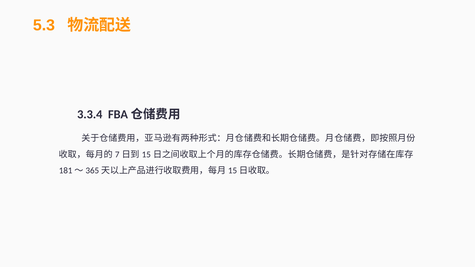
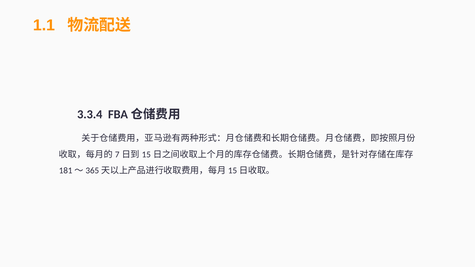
5.3: 5.3 -> 1.1 (44, 25)
